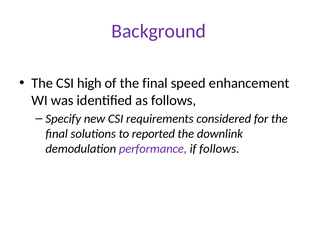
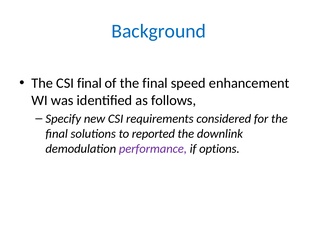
Background colour: purple -> blue (159, 31)
CSI high: high -> final (89, 83)
if follows: follows -> options (219, 149)
